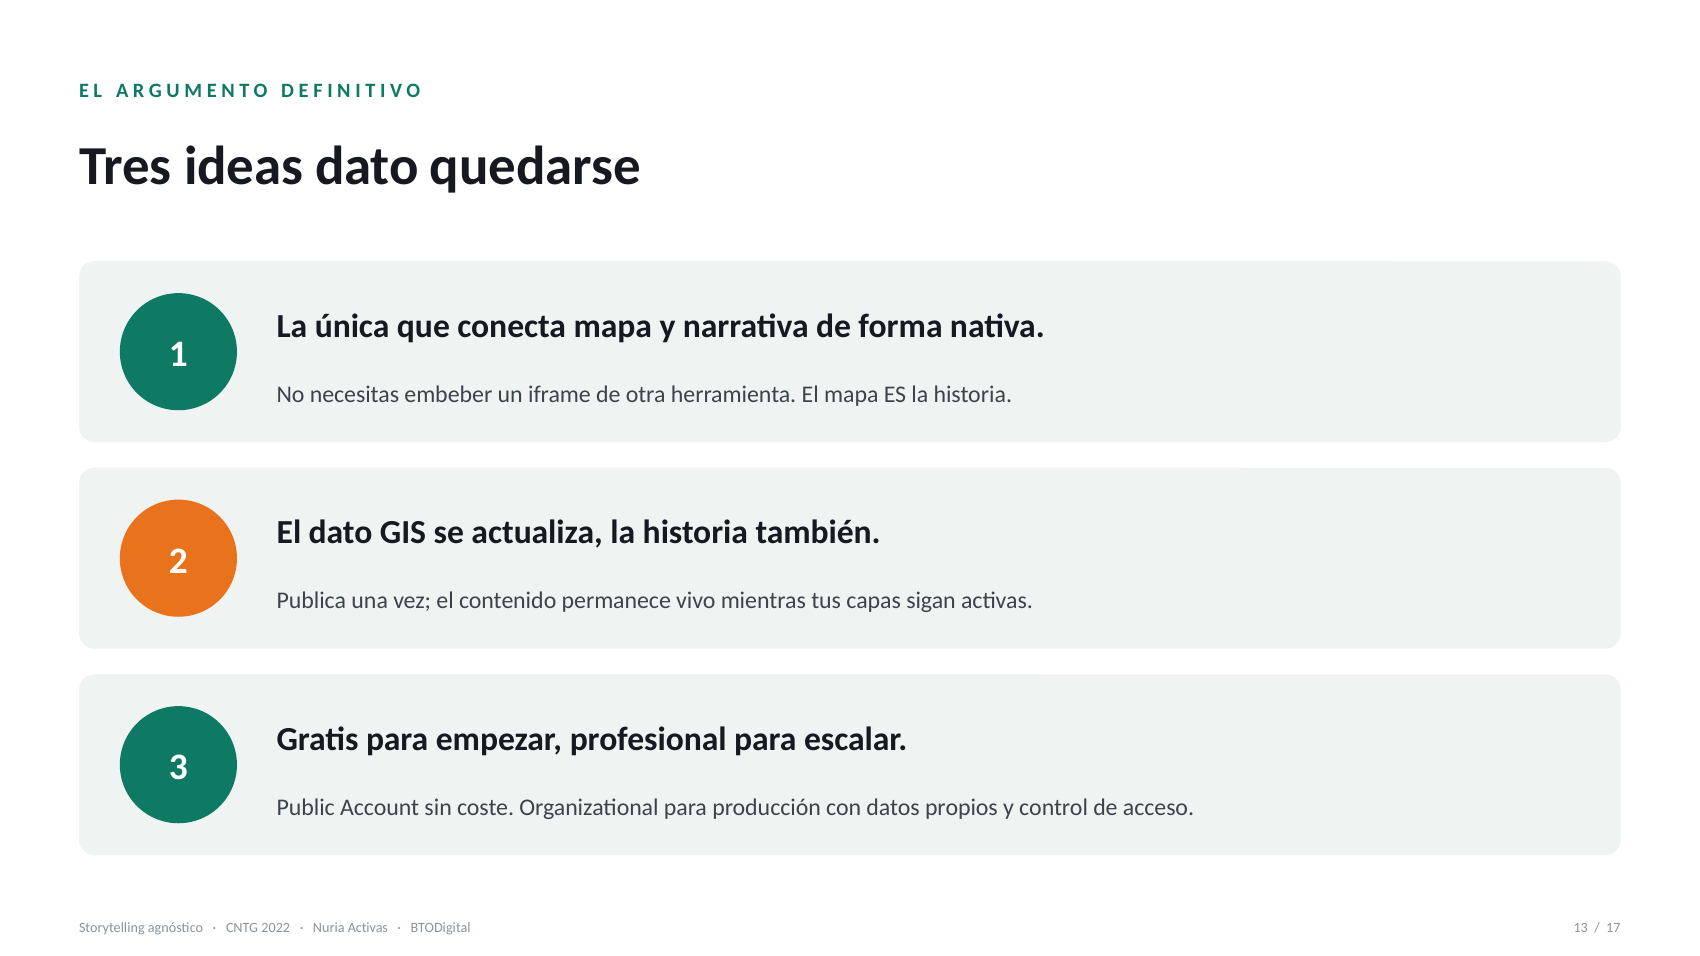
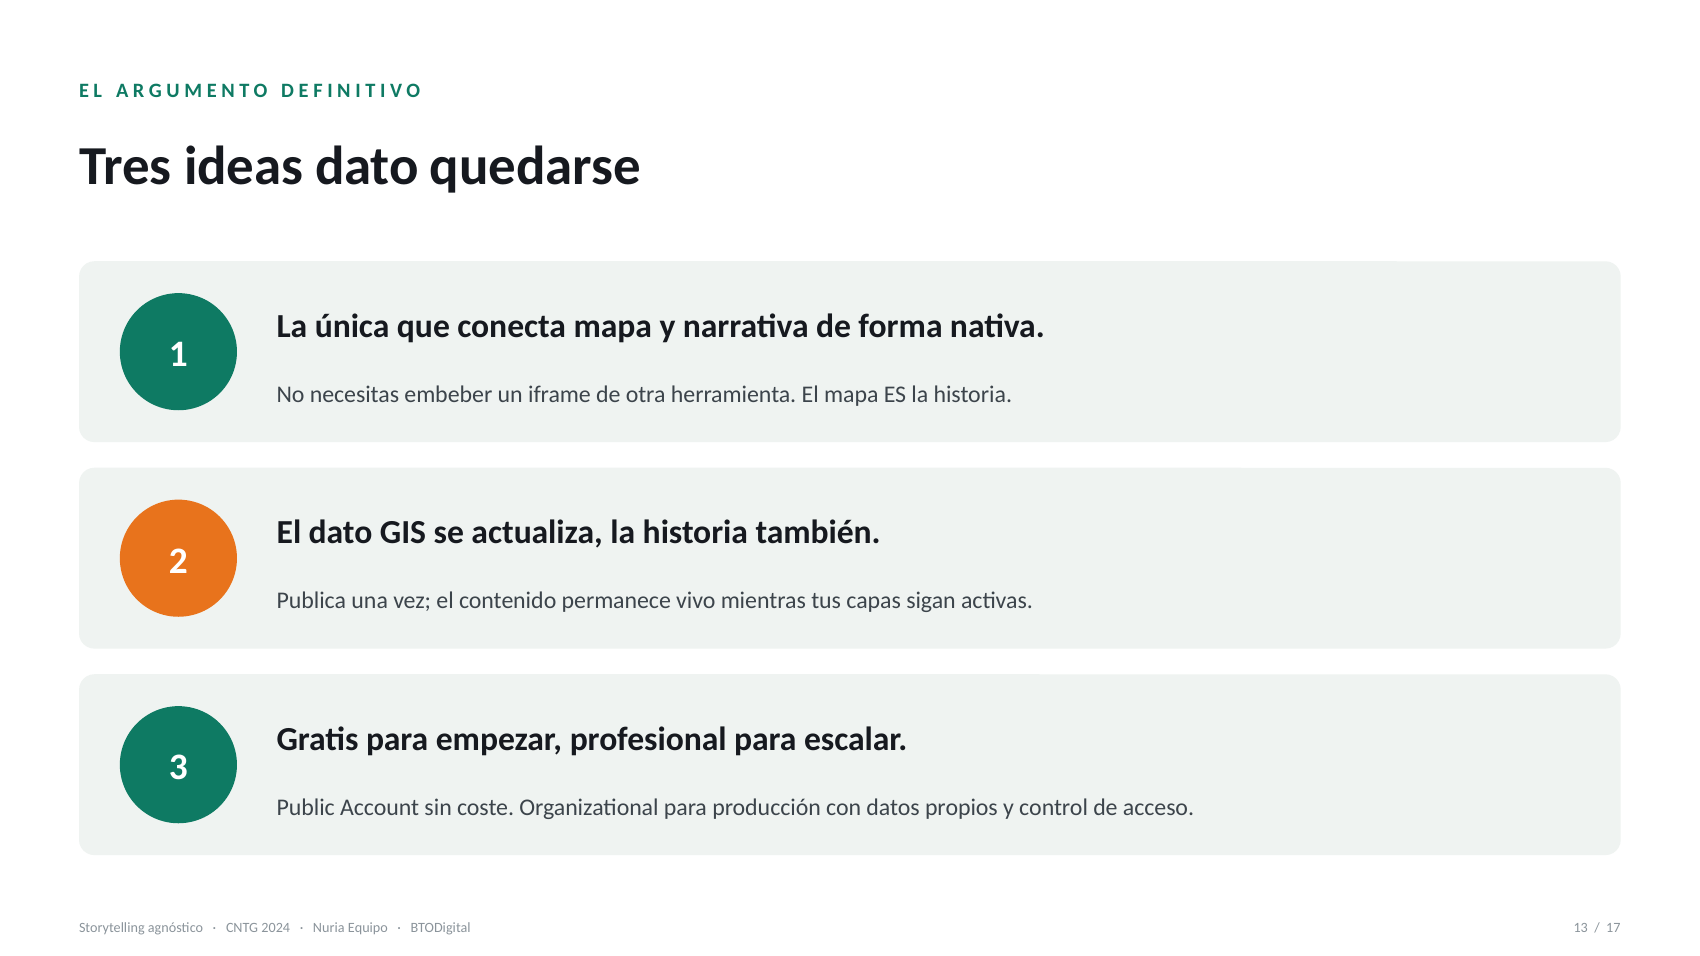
2022: 2022 -> 2024 (276, 928)
Nuria Activas: Activas -> Equipo (368, 928)
